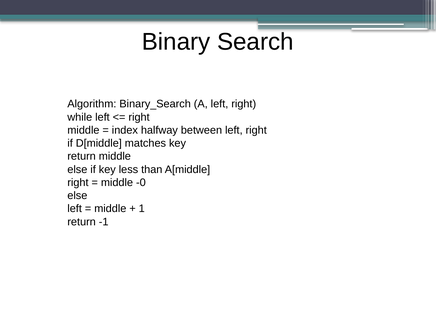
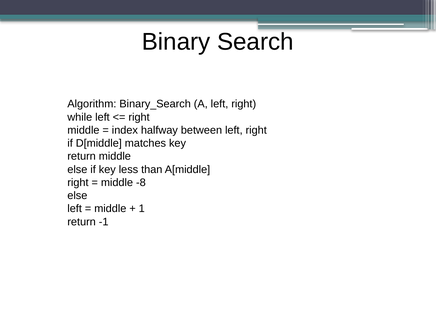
-0: -0 -> -8 (141, 183)
